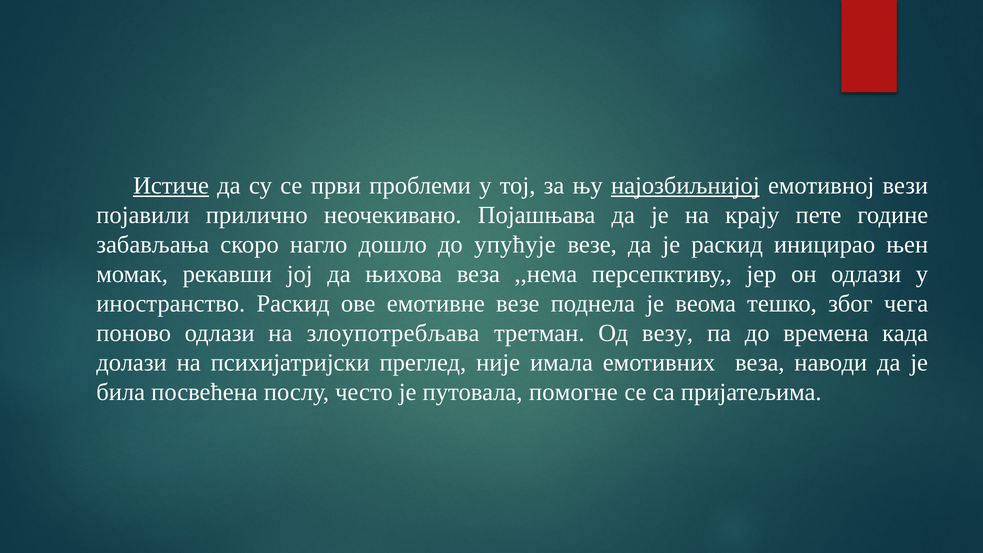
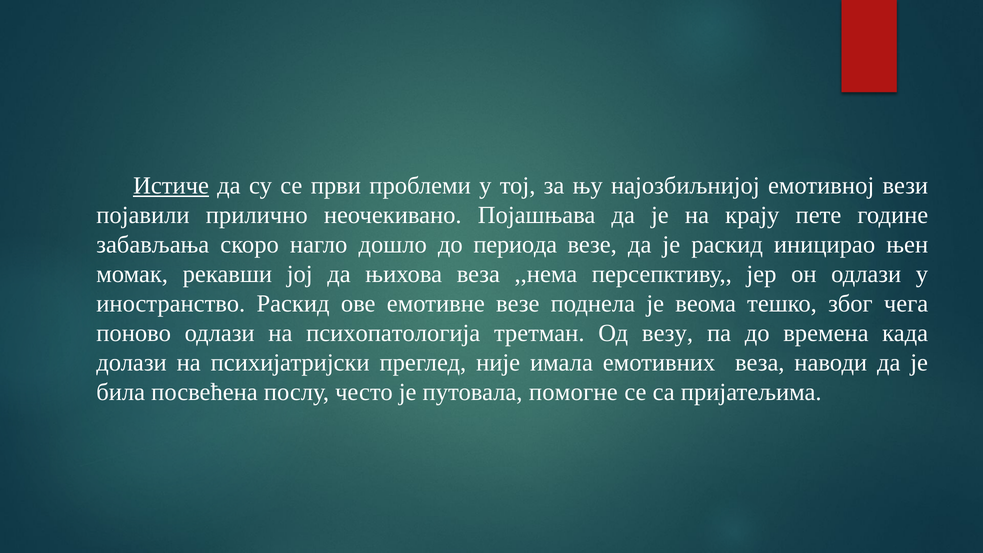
најозбиљнијој underline: present -> none (685, 186)
упућује: упућује -> периода (515, 245)
злоупотребљава: злоупотребљава -> психопатологија (393, 333)
